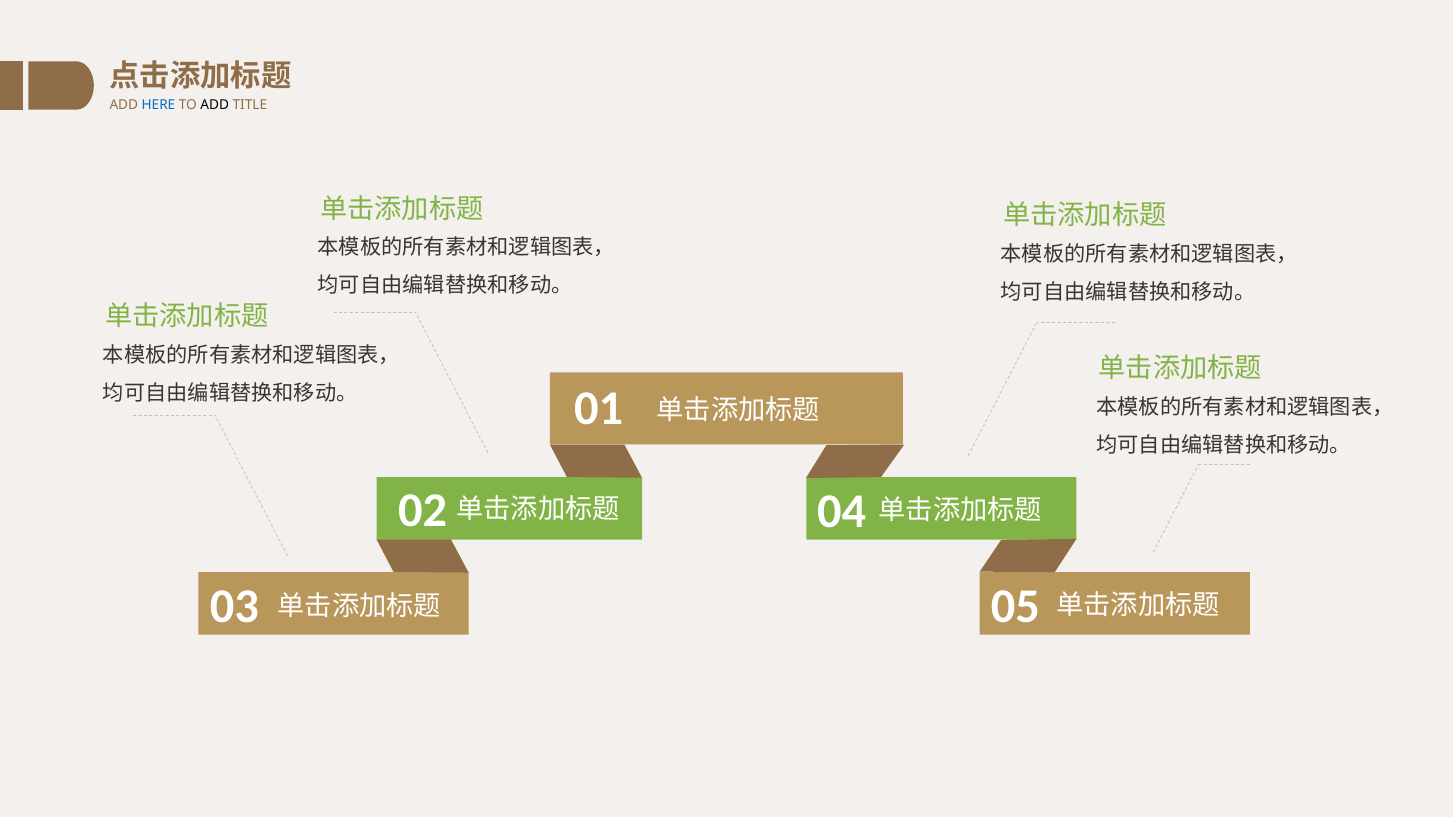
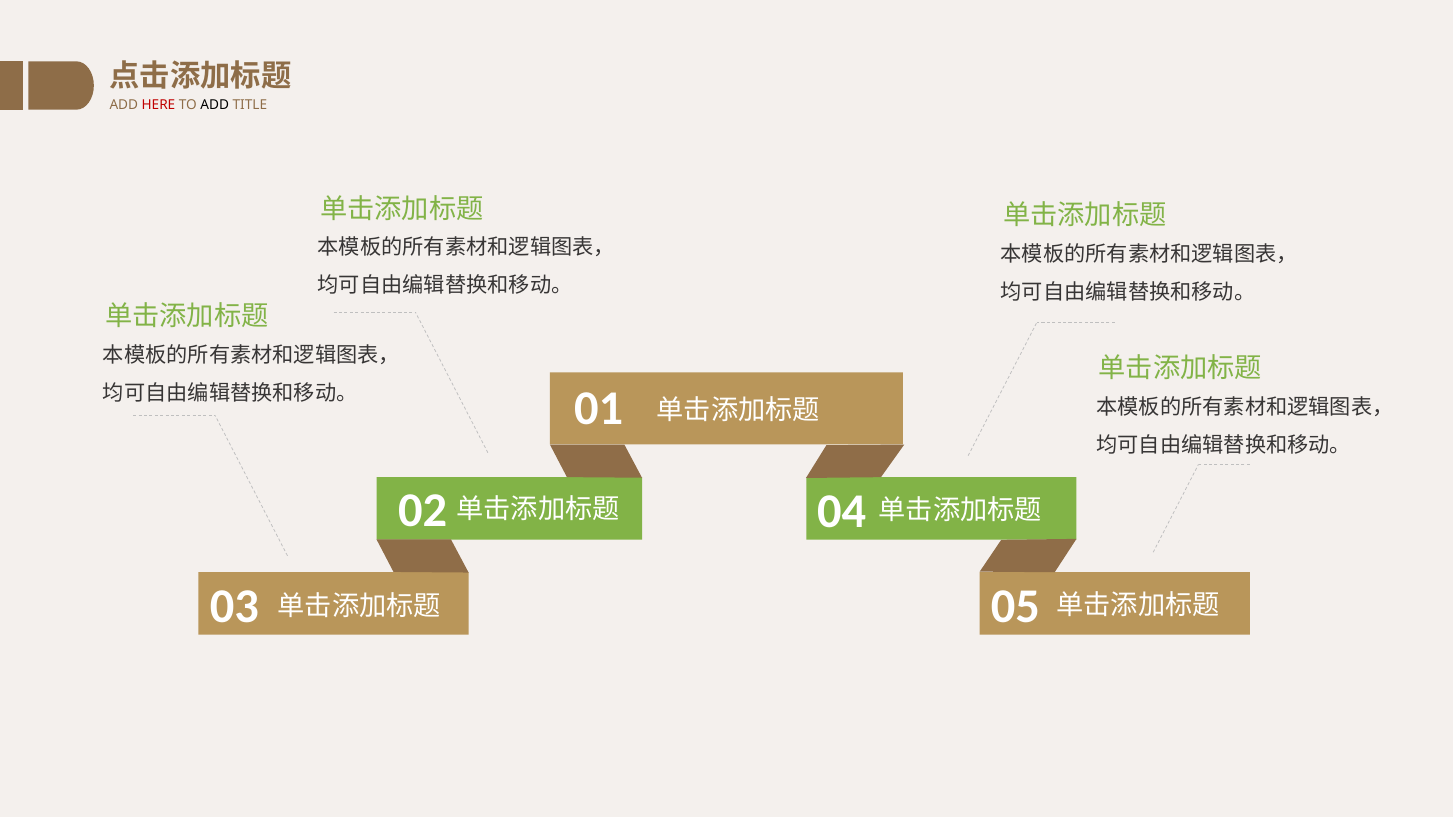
HERE colour: blue -> red (158, 106)
